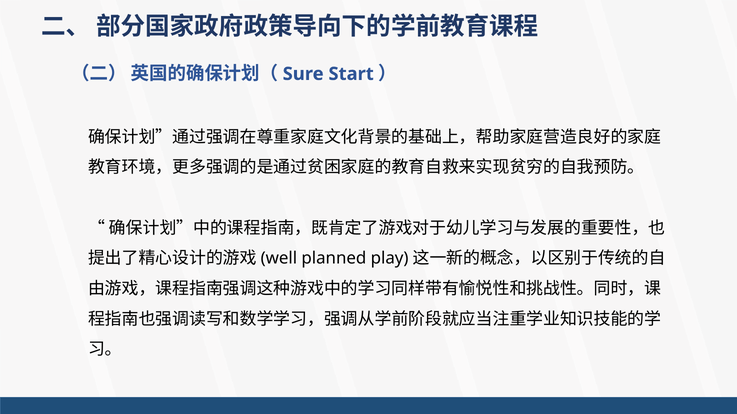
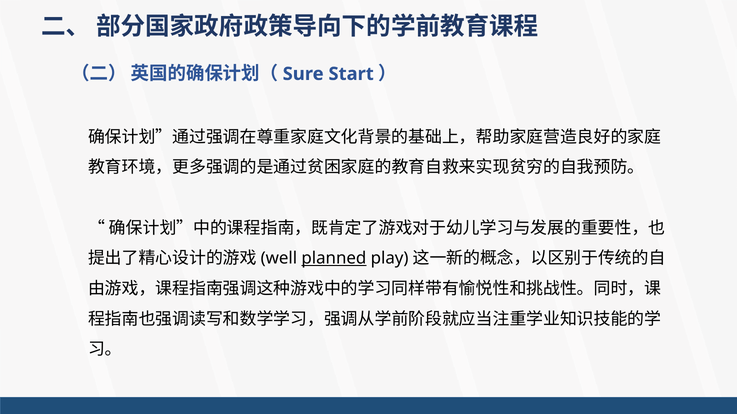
planned underline: none -> present (334, 259)
